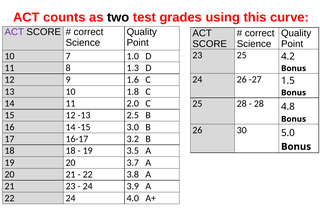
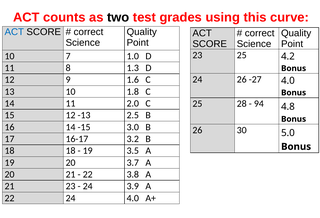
ACT colour: purple -> blue (14, 32)
-27 1.5: 1.5 -> 4.0 (288, 81)
28: 28 -> 94 (259, 104)
